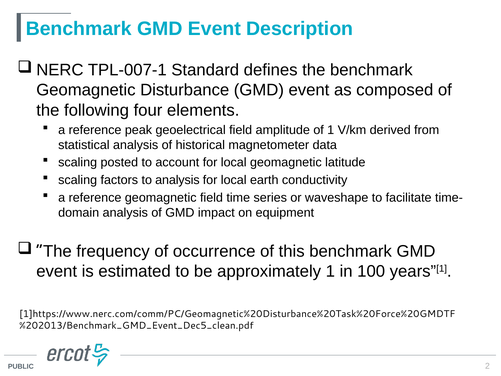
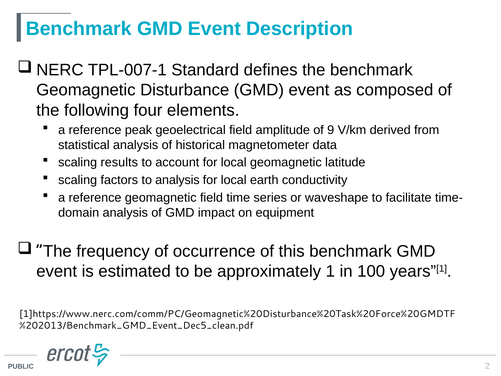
of 1: 1 -> 9 (331, 130)
posted: posted -> results (119, 162)
